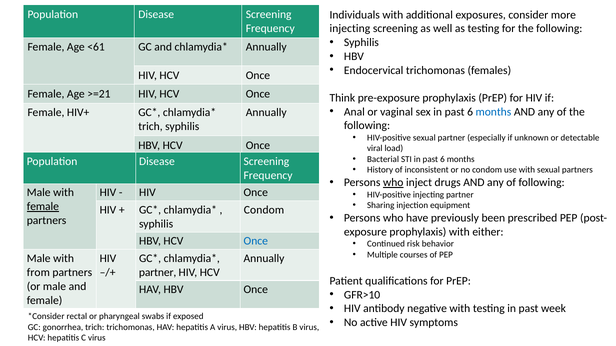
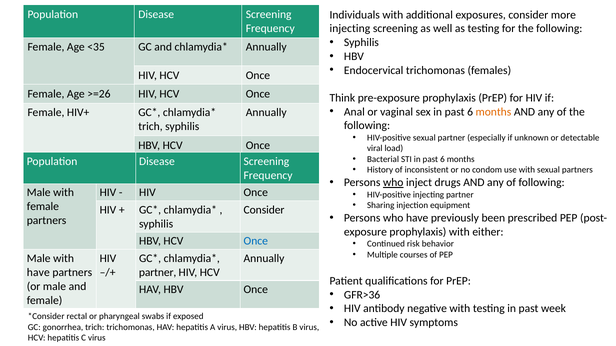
<61: <61 -> <35 (96, 47)
>=21: >=21 -> >=26 (99, 94)
months colour: blue -> orange (493, 112)
female underline: present -> none (43, 207)
Condom: Condom -> Consider (264, 210)
from: from -> have (38, 273)
GFR>10: GFR>10 -> GFR>36 (362, 295)
